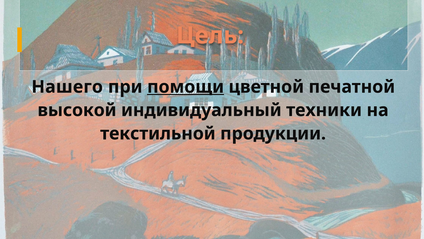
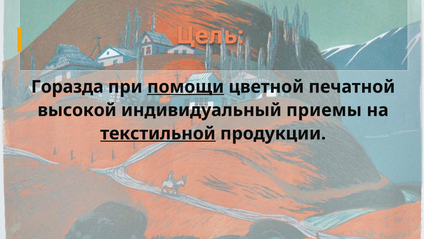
Нашего: Нашего -> Горазда (67, 87)
техники: техники -> приемы (324, 110)
текстильной underline: none -> present (158, 133)
